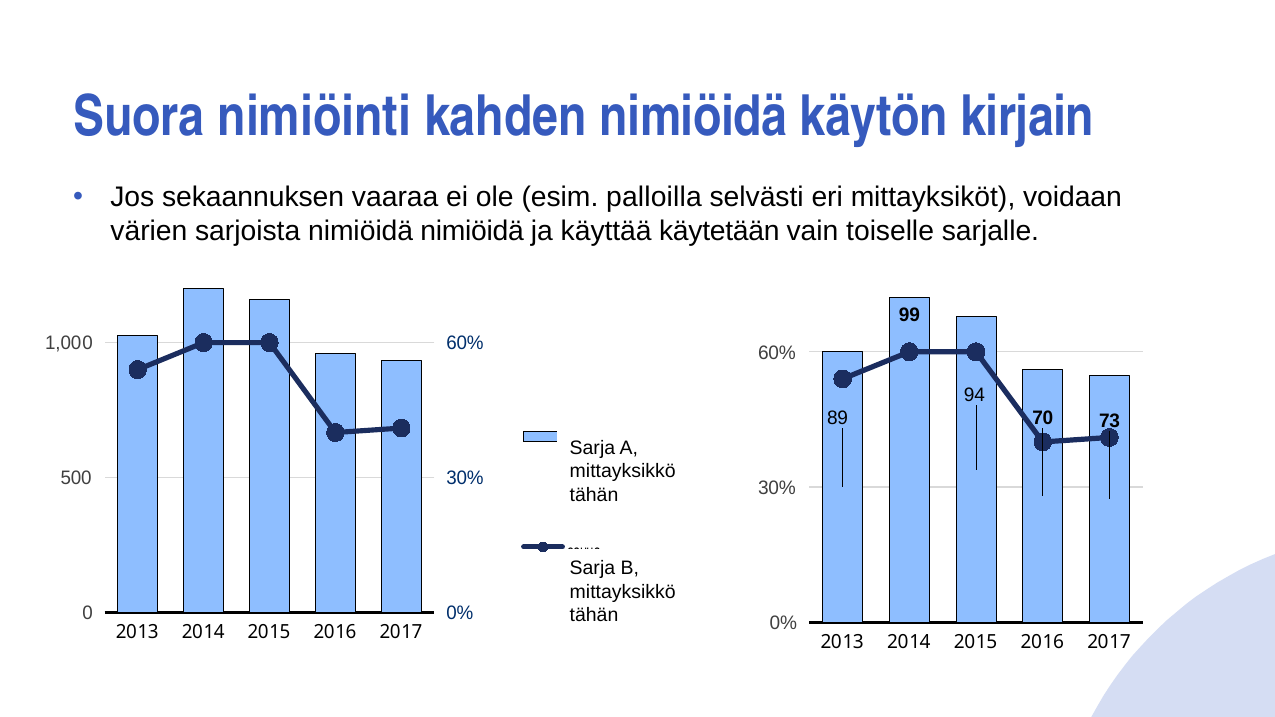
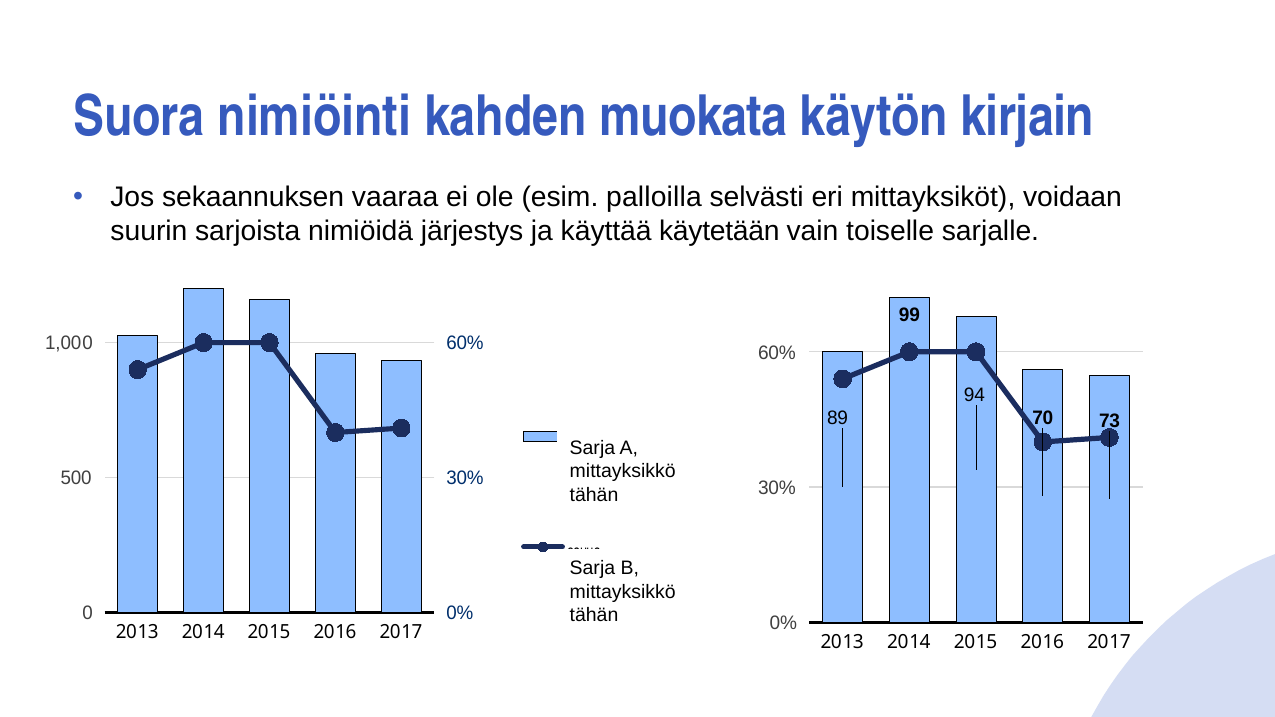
kahden nimiöidä: nimiöidä -> muokata (694, 117)
värien: värien -> suurin (149, 232)
nimiöidä nimiöidä: nimiöidä -> järjestys (472, 232)
